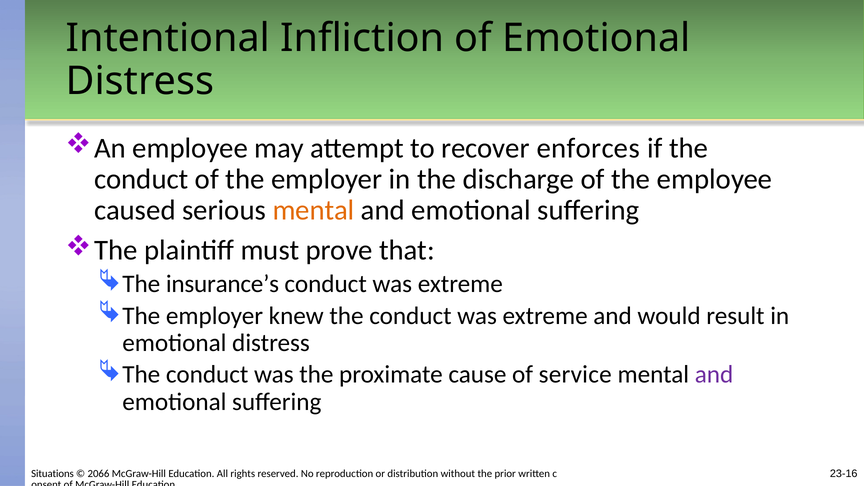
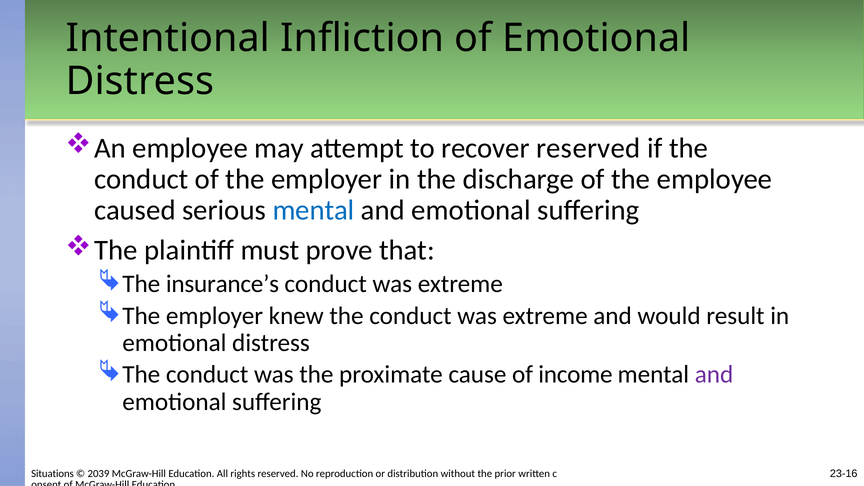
recover enforces: enforces -> reserved (588, 148)
mental colour: orange -> blue (314, 210)
service: service -> income (575, 375)
2066: 2066 -> 2039 (98, 474)
